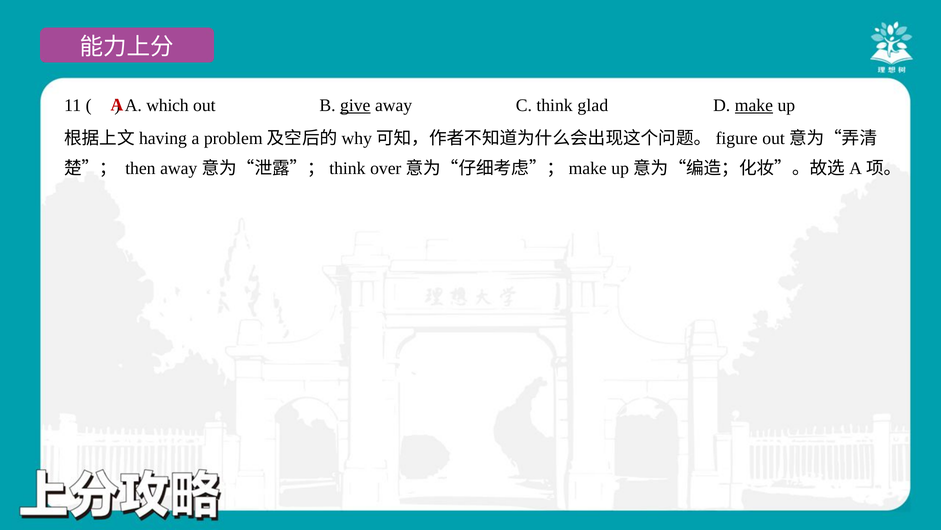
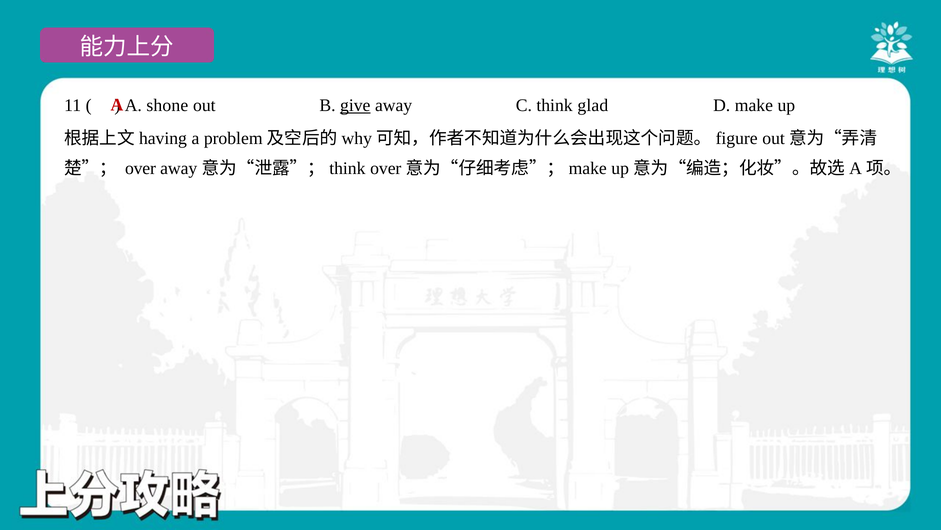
which: which -> shone (167, 105)
make underline: present -> none (754, 105)
then: then -> over (140, 168)
